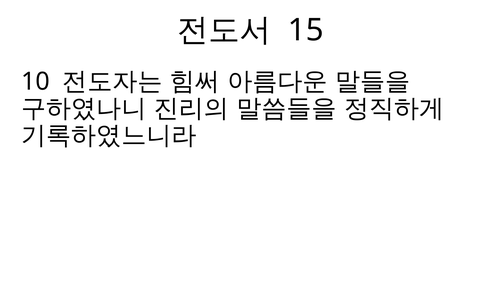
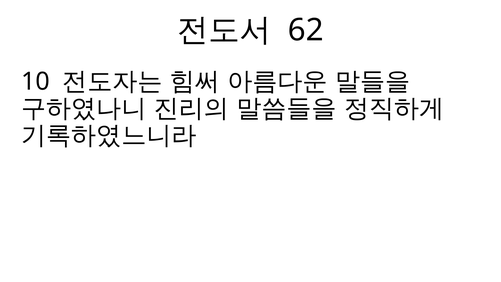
15: 15 -> 62 (306, 30)
